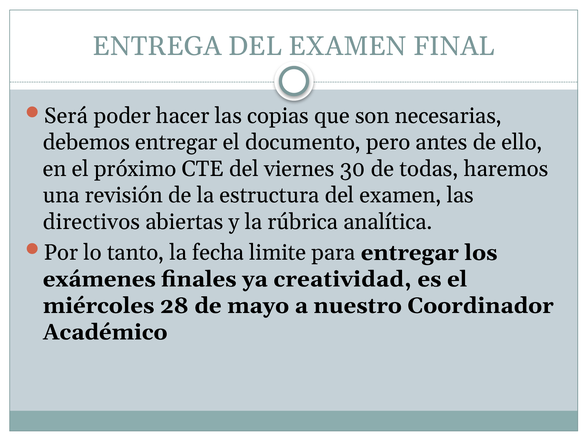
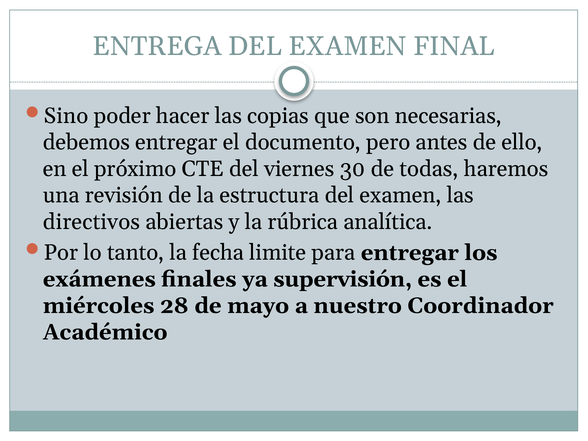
Será: Será -> Sino (66, 116)
creatividad: creatividad -> supervisión (343, 279)
